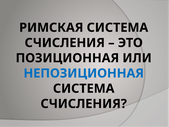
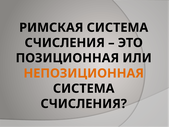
НЕПОЗИЦИОННАЯ colour: blue -> orange (84, 73)
